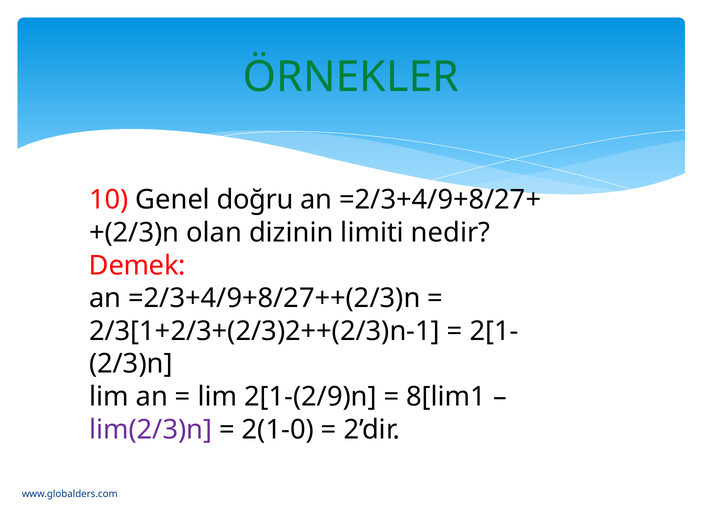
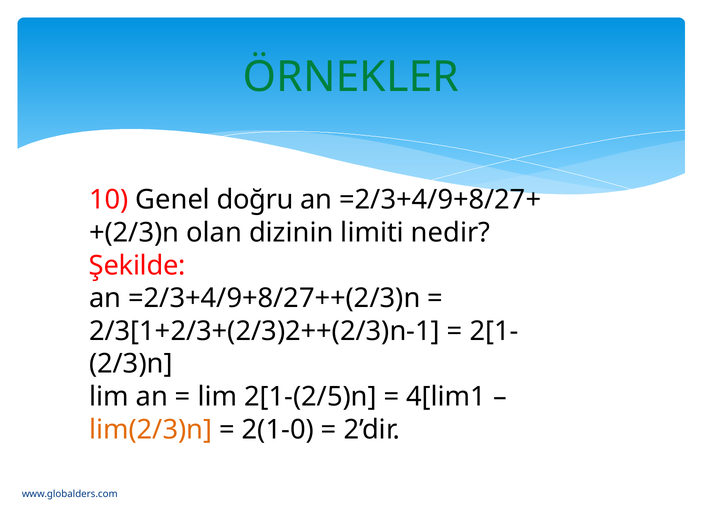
Demek: Demek -> Şekilde (137, 265)
2[1-(2/9)n: 2[1-(2/9)n -> 2[1-(2/5)n (310, 396)
8[lim1: 8[lim1 -> 4[lim1 (446, 396)
lim(2/3)n colour: purple -> orange (151, 429)
